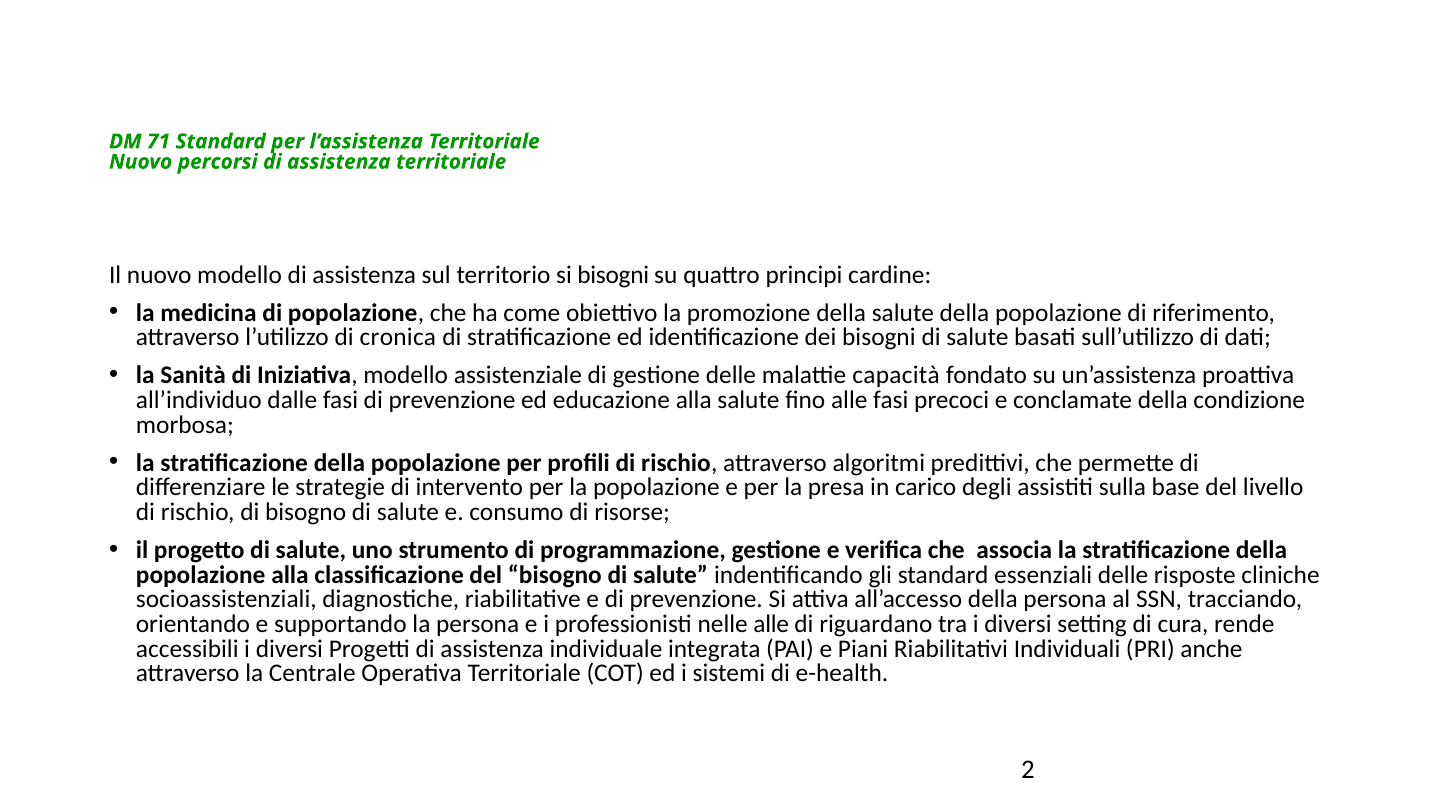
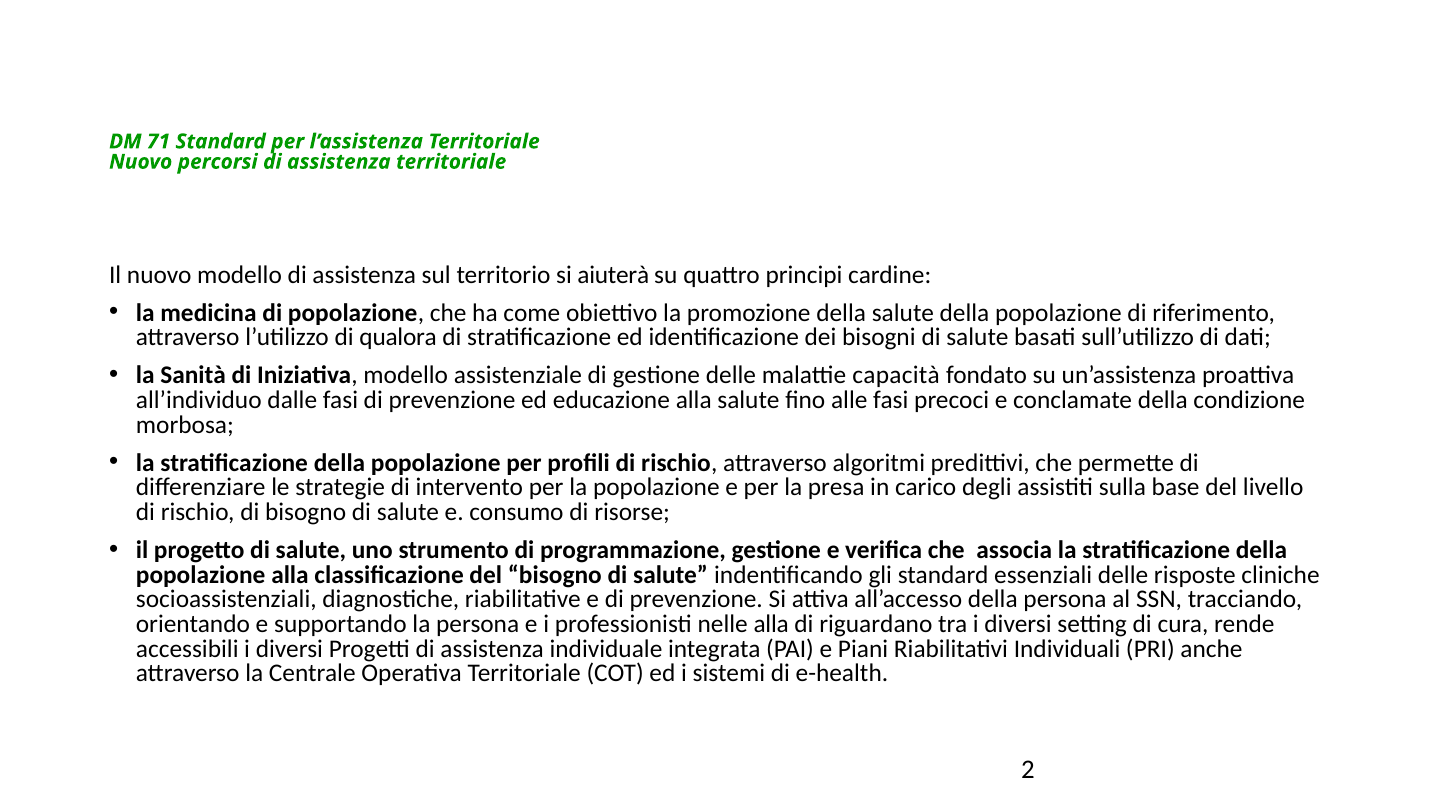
si bisogni: bisogni -> aiuterà (613, 275)
cronica: cronica -> qualora (398, 337)
nelle alle: alle -> alla (771, 624)
